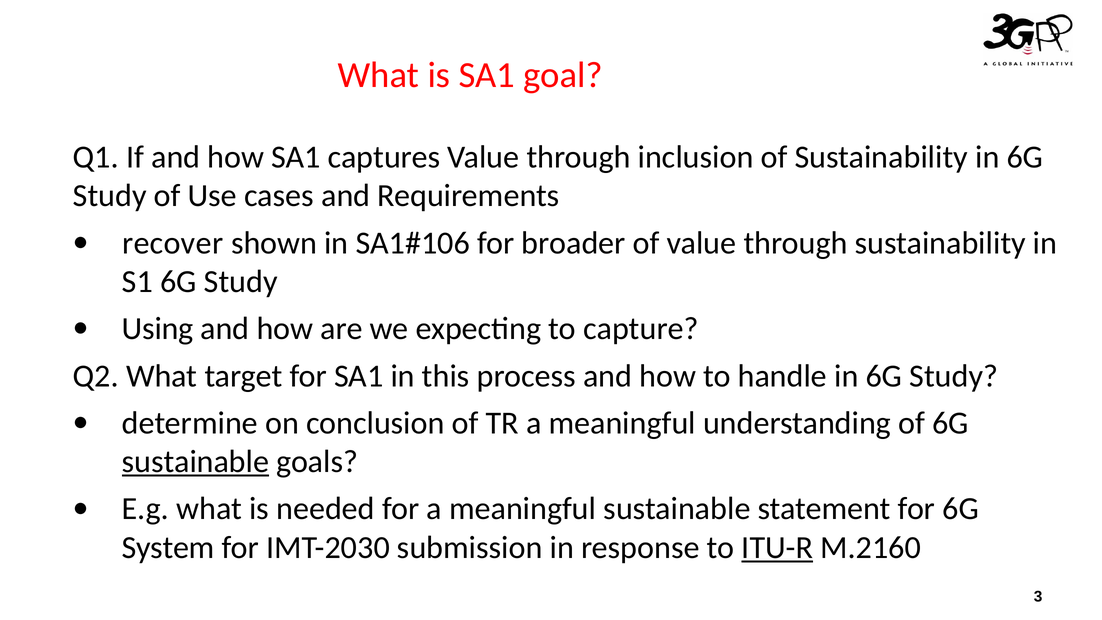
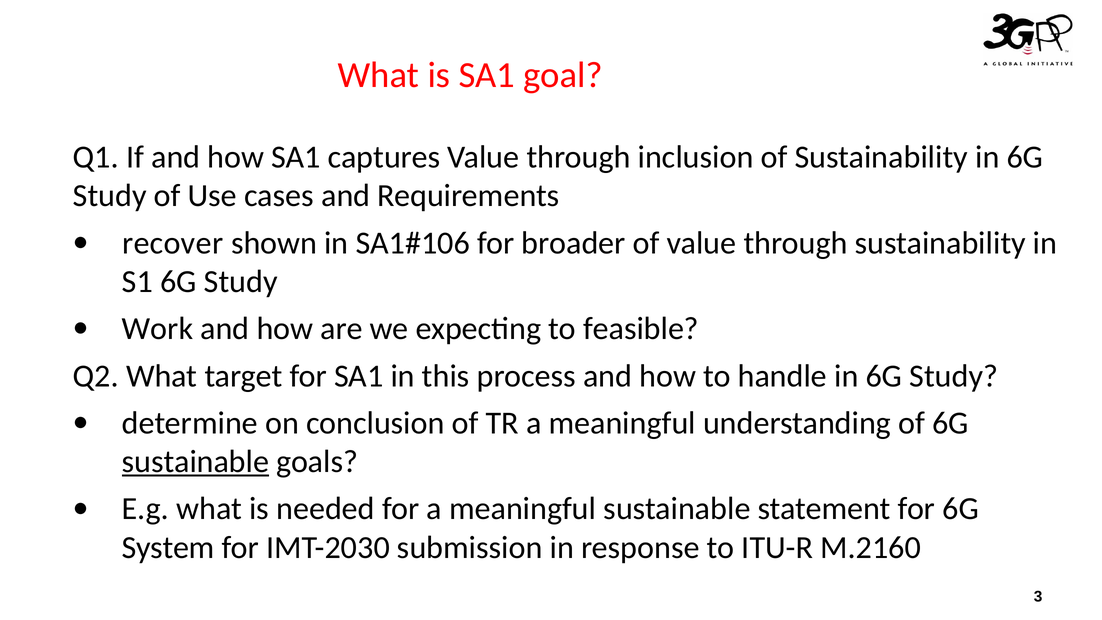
Using: Using -> Work (158, 329)
capture: capture -> feasible (641, 329)
ITU-R underline: present -> none (777, 547)
